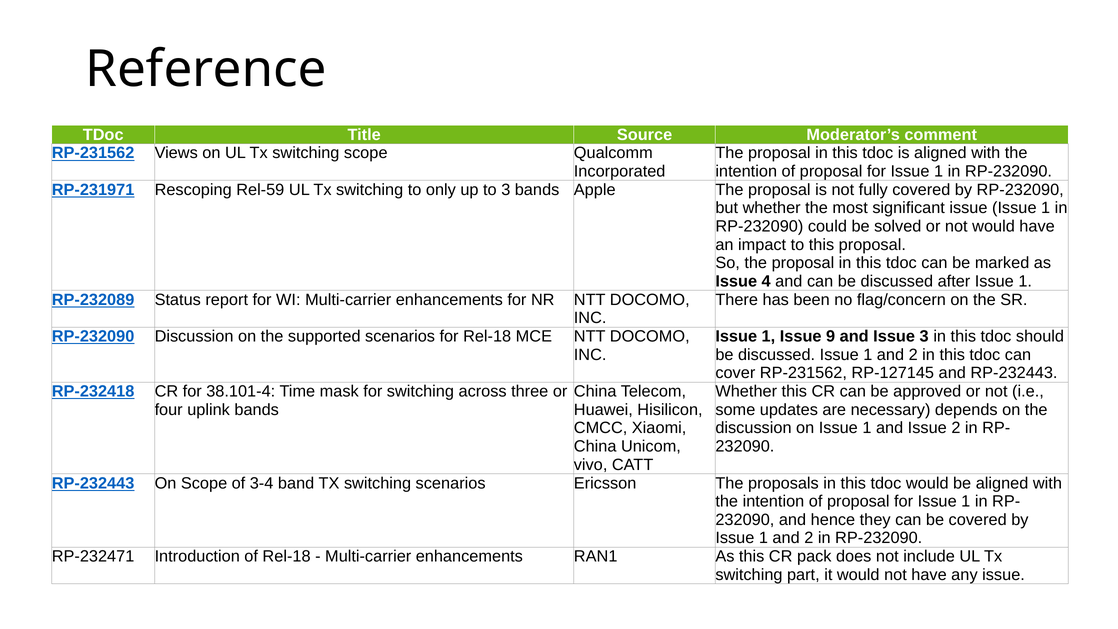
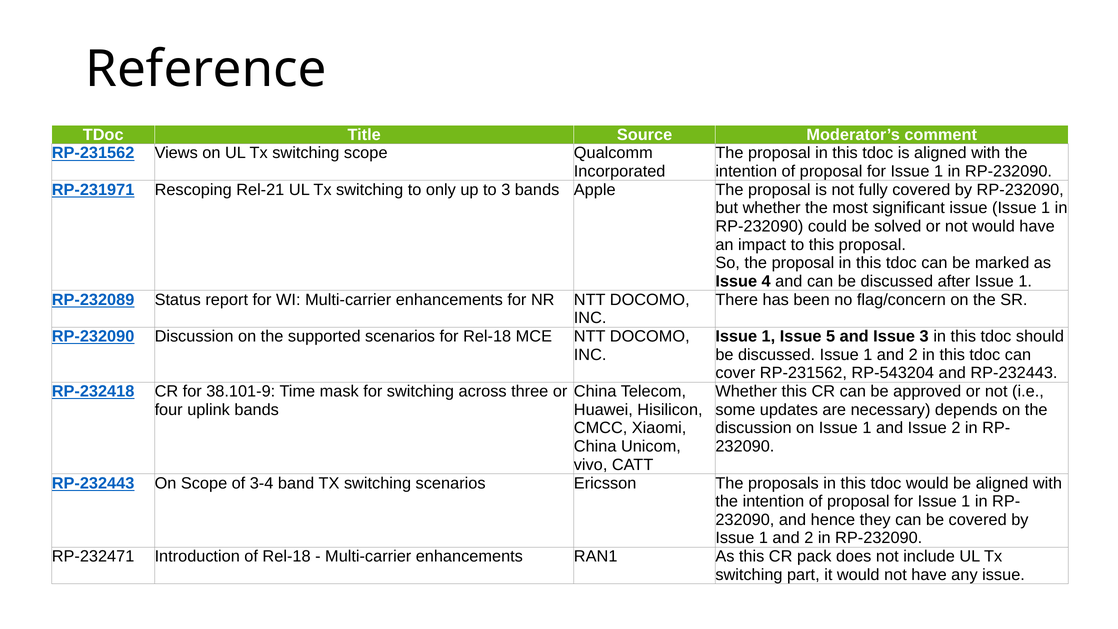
Rel-59: Rel-59 -> Rel-21 (260, 190)
9: 9 -> 5 (831, 336)
RP-127145: RP-127145 -> RP-543204 (893, 373)
38.101-4: 38.101-4 -> 38.101-9 (241, 391)
